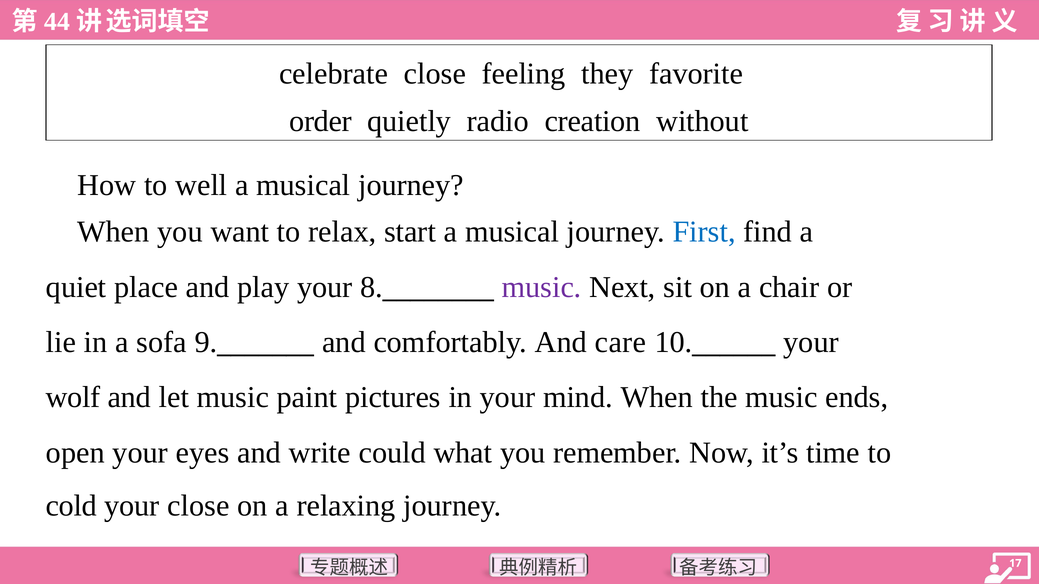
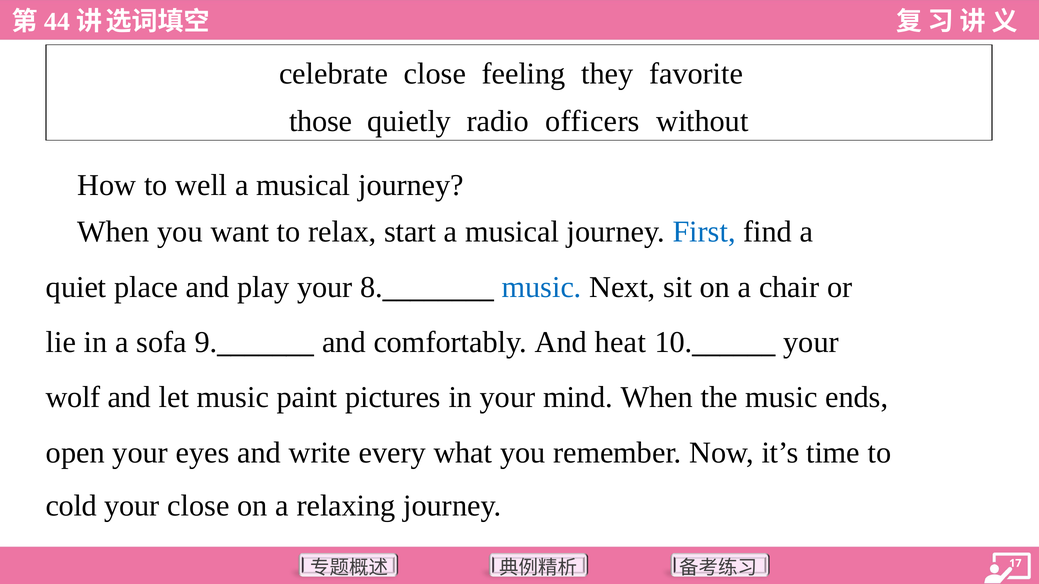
order: order -> those (321, 121)
creation: creation -> officers (592, 121)
music colour: purple -> blue (542, 287)
care: care -> heat (620, 343)
could: could -> every (392, 453)
